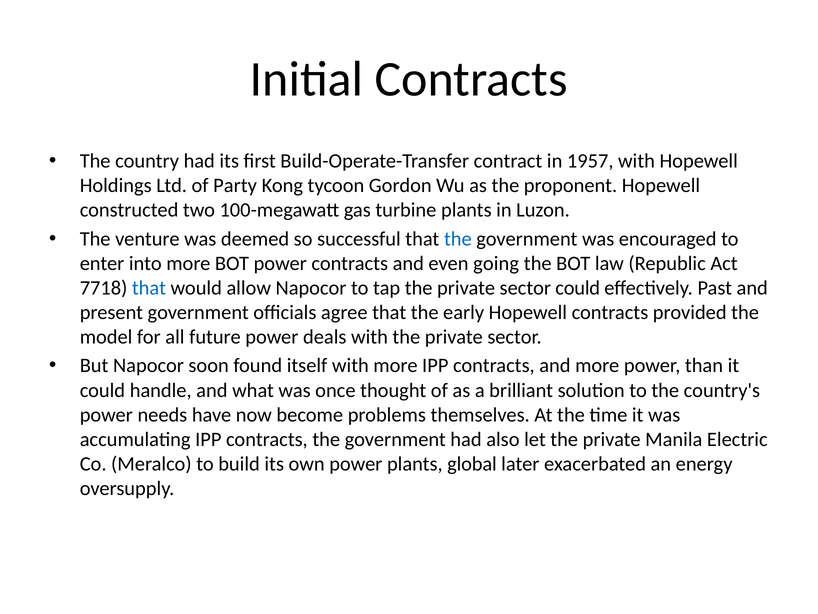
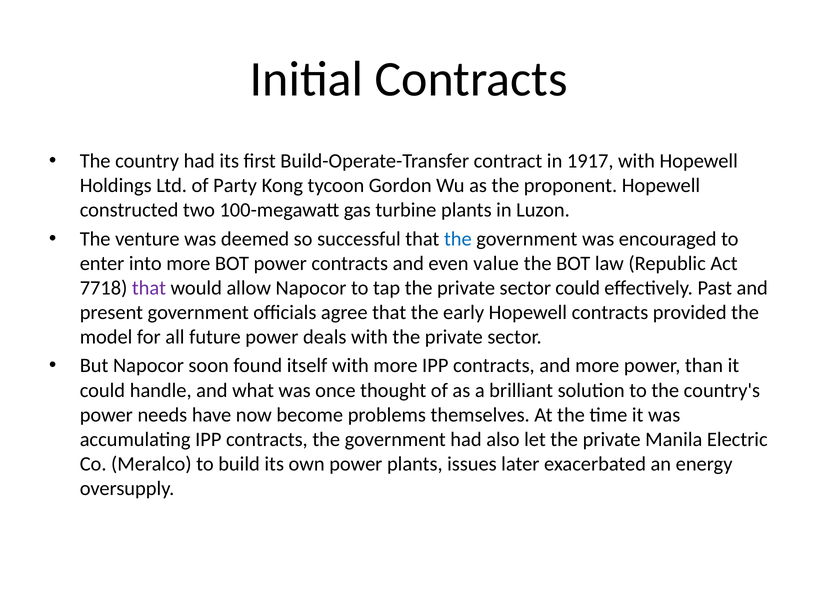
1957: 1957 -> 1917 (590, 161)
going: going -> value (496, 263)
that colour: blue -> purple (149, 288)
global: global -> issues (472, 464)
